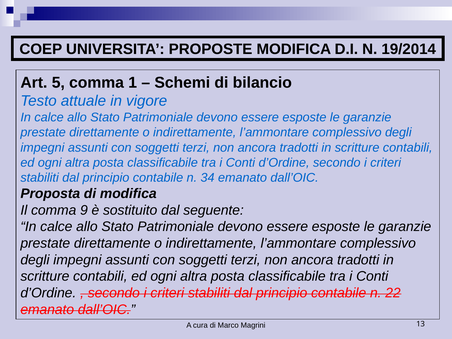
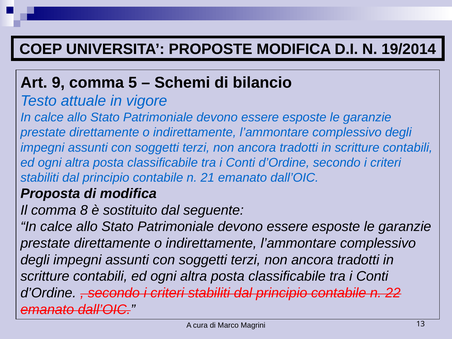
5: 5 -> 9 (58, 83)
1: 1 -> 5 (133, 83)
34: 34 -> 21 (208, 178)
9: 9 -> 8 (84, 210)
